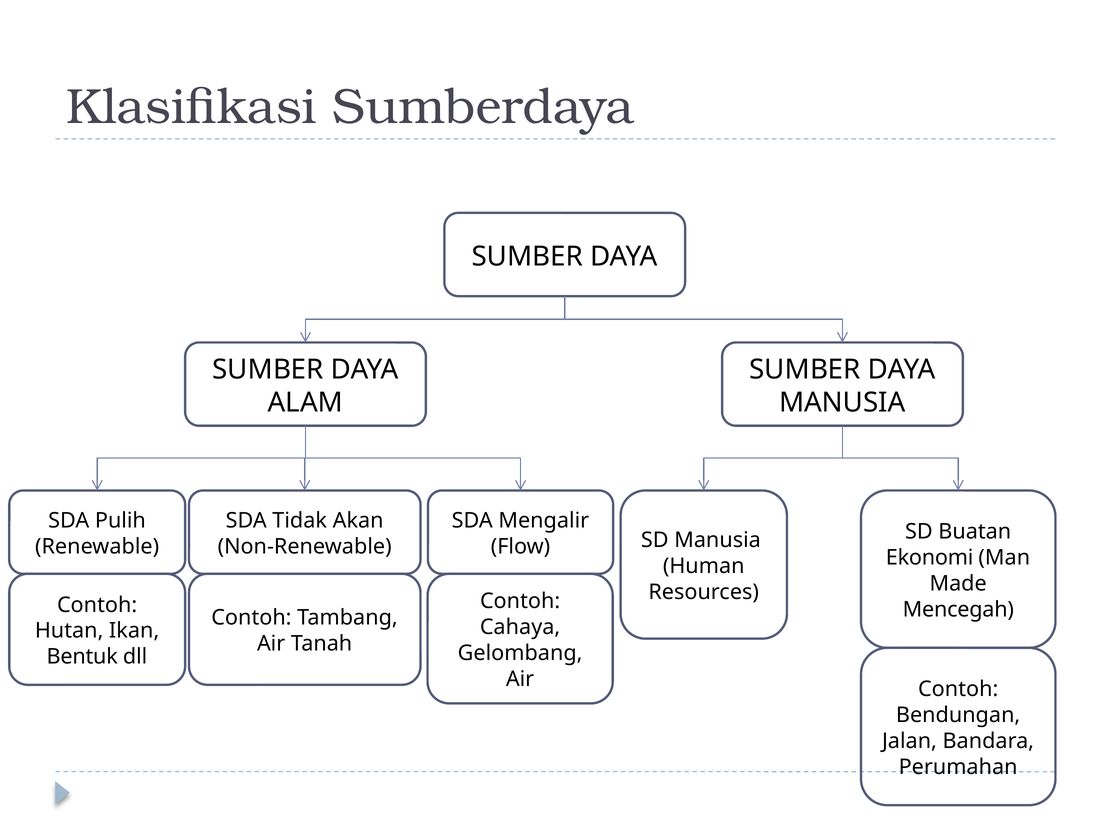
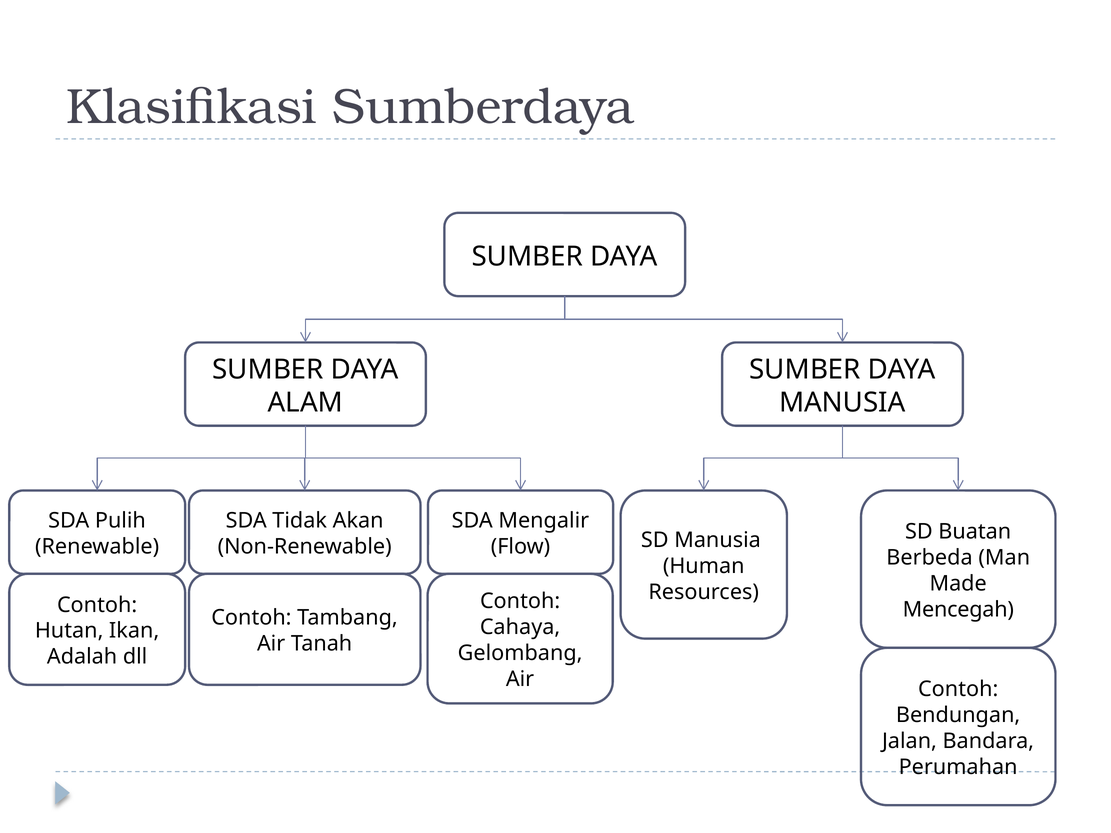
Ekonomi: Ekonomi -> Berbeda (929, 558)
Bentuk: Bentuk -> Adalah (82, 657)
